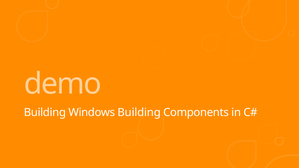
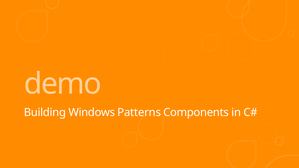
Windows Building: Building -> Patterns (139, 113)
